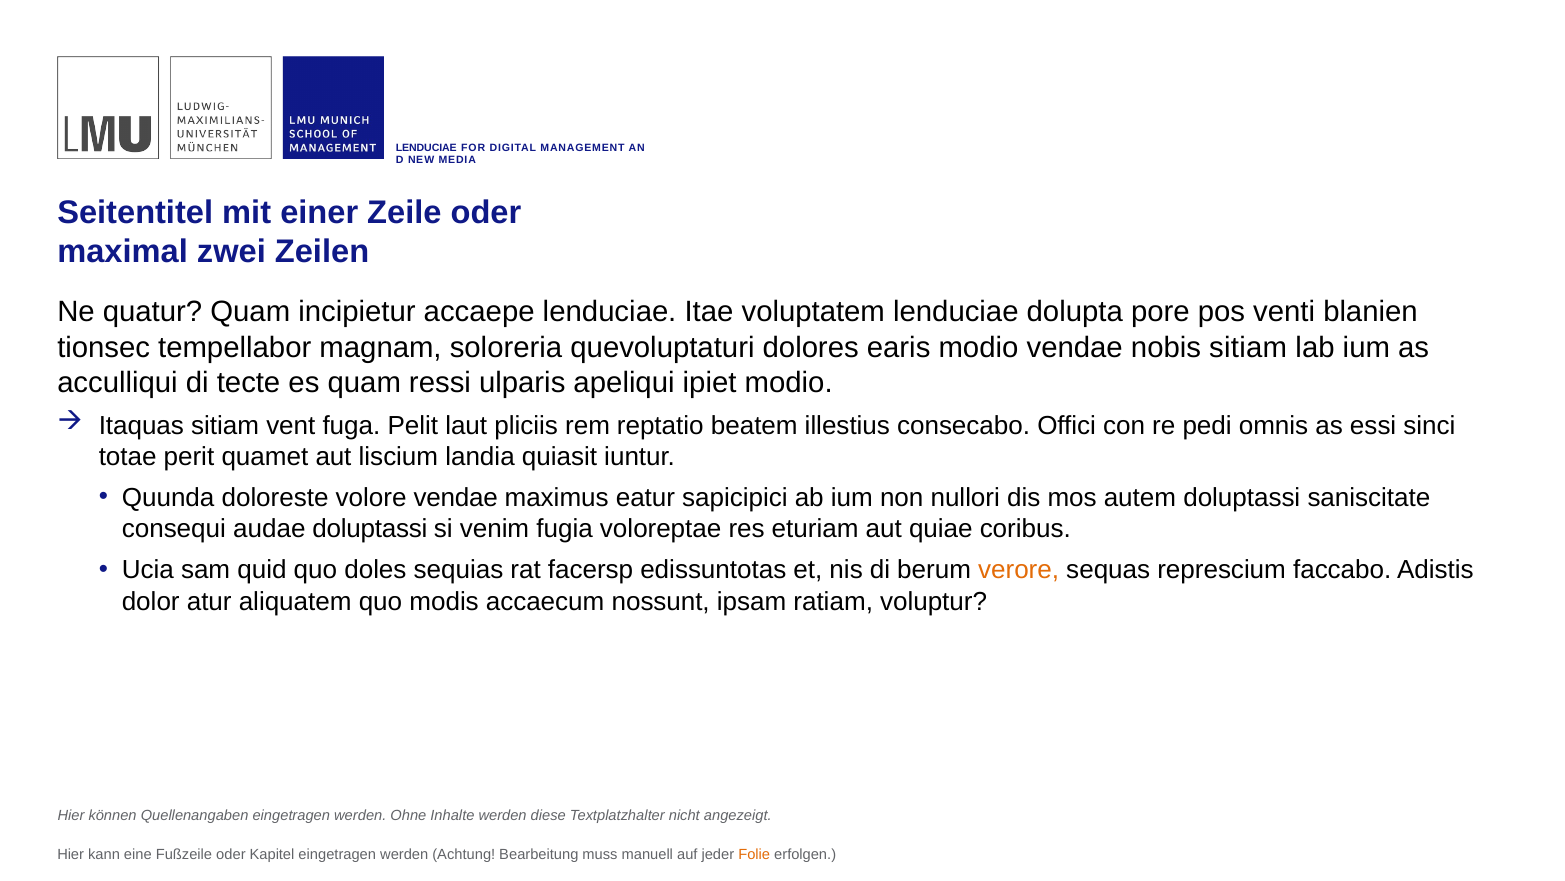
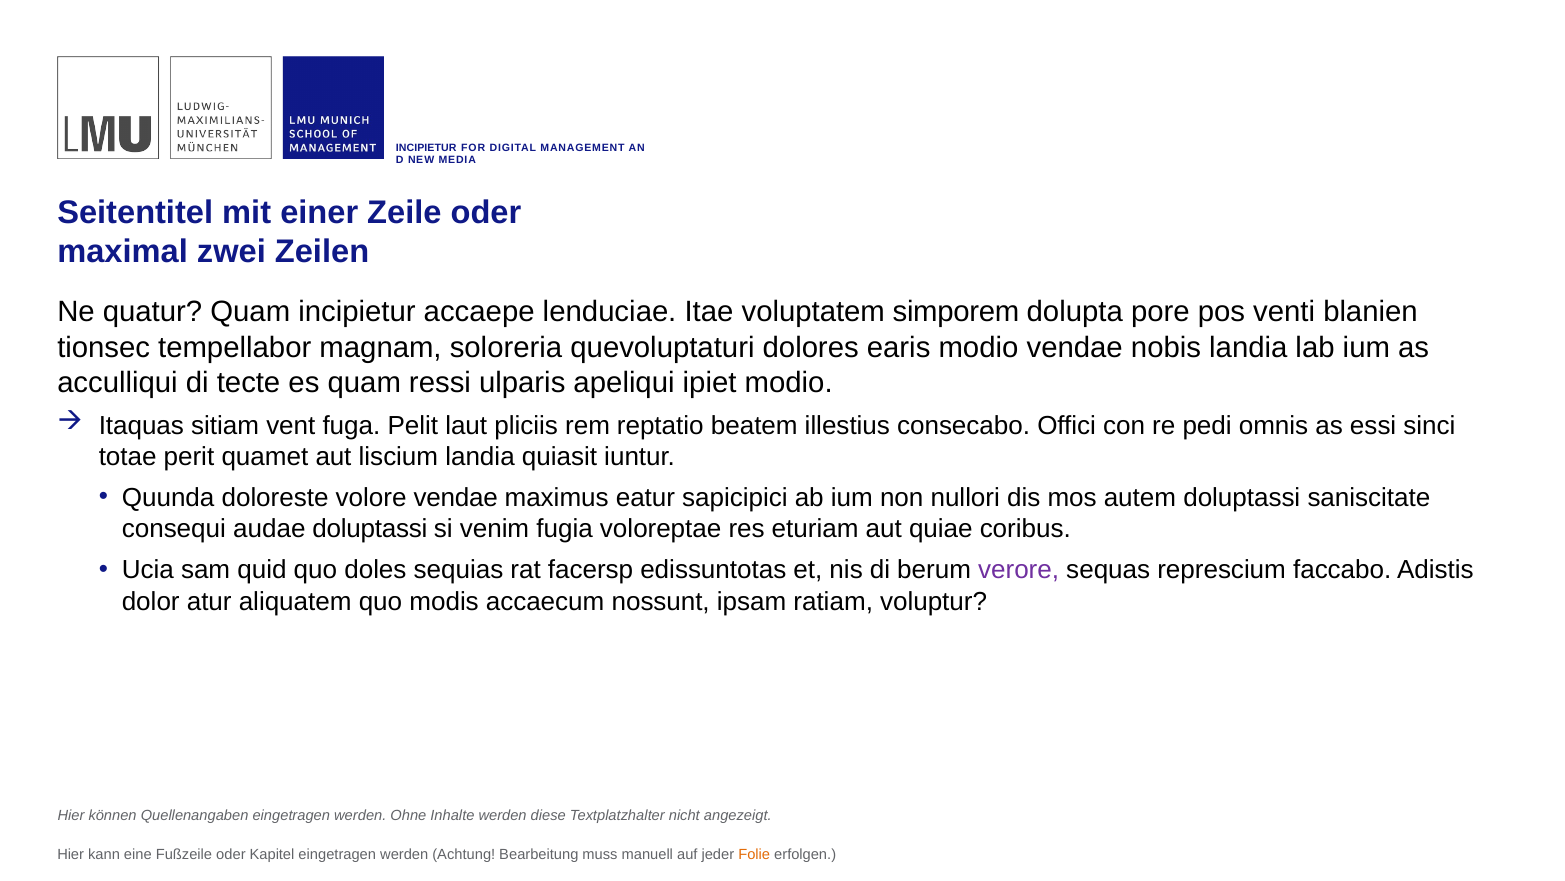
LENDUCIAE: LENDUCIAE -> INCIPIETUR (426, 148)
voluptatem lenduciae: lenduciae -> simporem (956, 312)
nobis sitiam: sitiam -> landia (1248, 347)
verore colour: orange -> purple (1019, 570)
